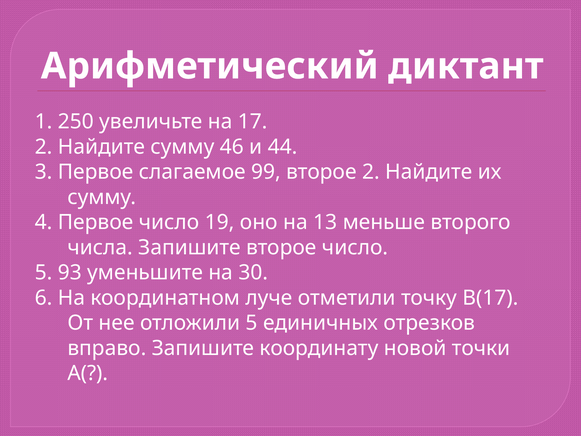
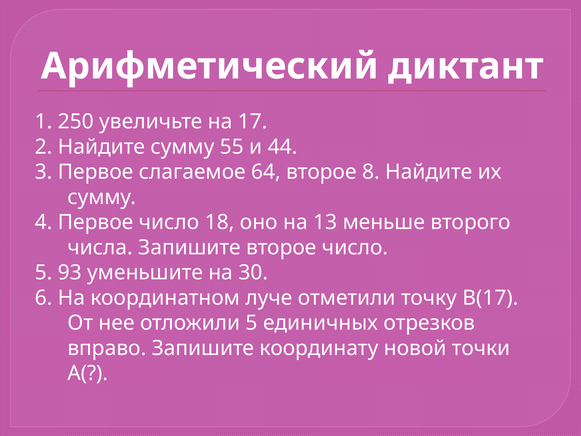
46: 46 -> 55 (232, 147)
99: 99 -> 64 (266, 172)
второе 2: 2 -> 8 (371, 172)
19: 19 -> 18 (220, 222)
